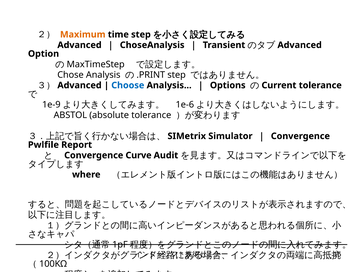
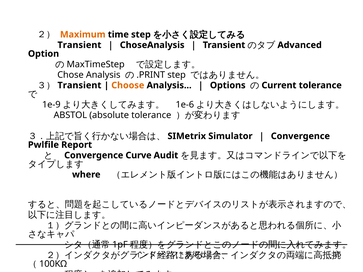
Advanced: Advanced -> Transient (79, 45)
Advanced: Advanced -> Transient (79, 85)
Choose colour: blue -> orange (128, 85)
